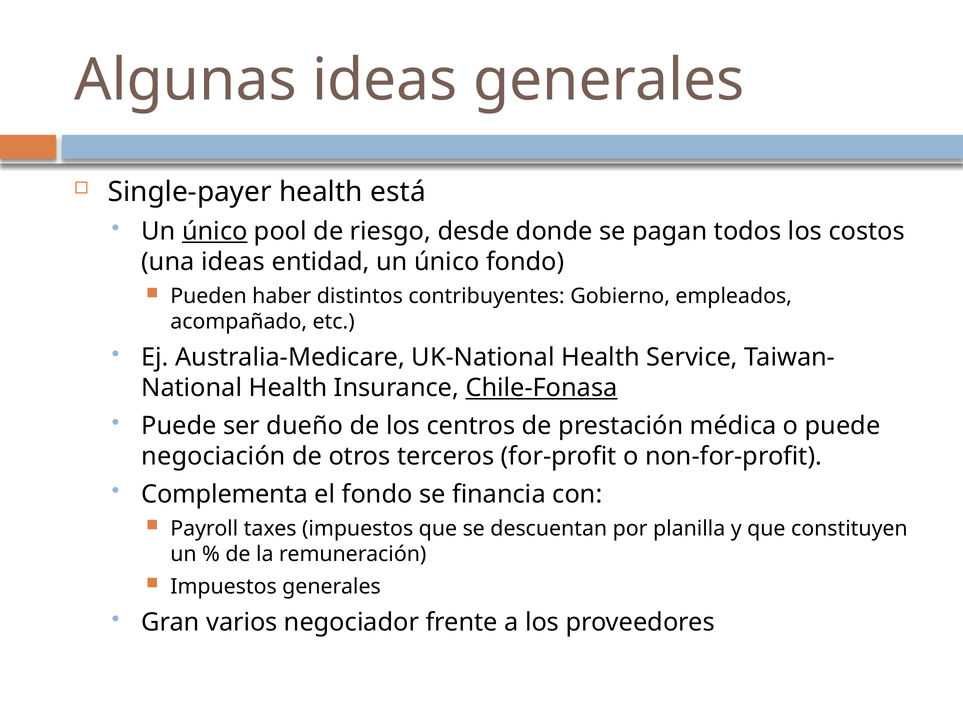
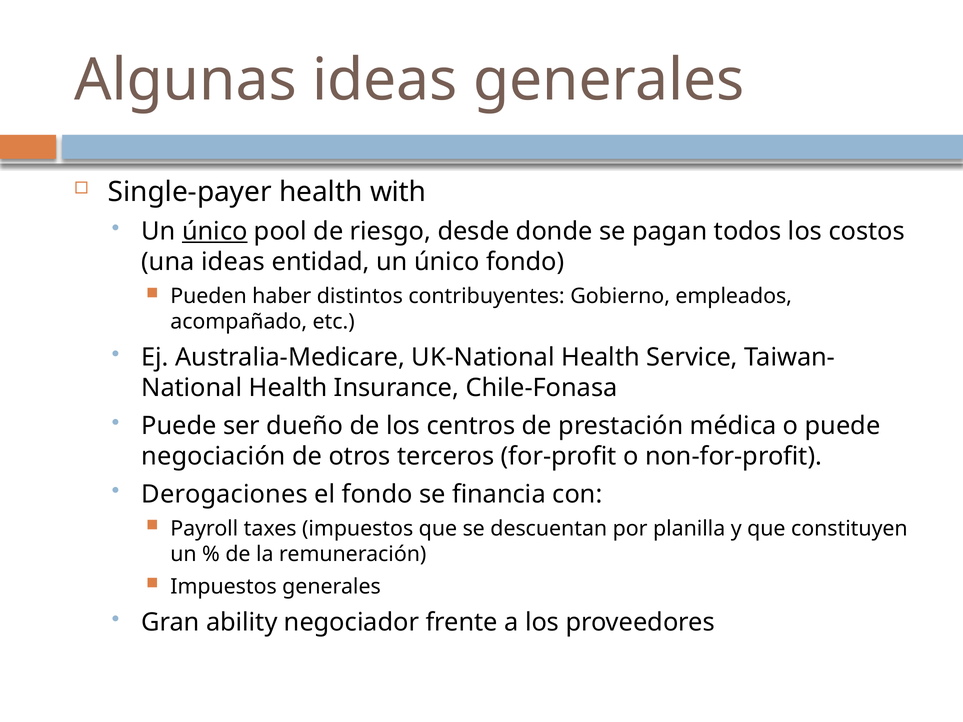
está: está -> with (398, 192)
Chile-Fonasa underline: present -> none (542, 388)
Complementa: Complementa -> Derogaciones (225, 494)
varios: varios -> ability (242, 622)
